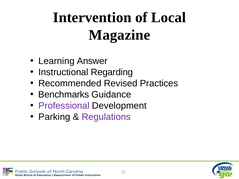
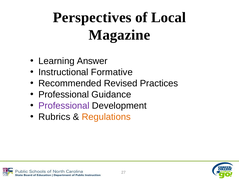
Intervention: Intervention -> Perspectives (92, 17)
Regarding: Regarding -> Formative (112, 72)
Benchmarks: Benchmarks -> Professional (64, 95)
Parking: Parking -> Rubrics (54, 117)
Regulations colour: purple -> orange (106, 117)
